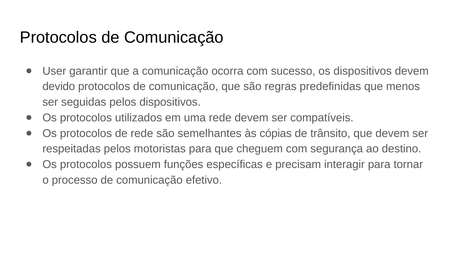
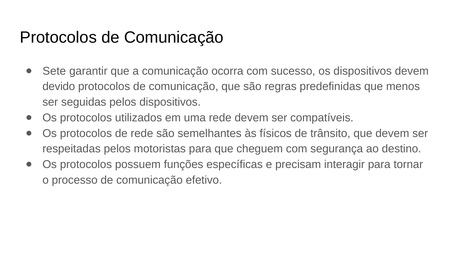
User: User -> Sete (54, 71)
cópias: cópias -> físicos (276, 133)
